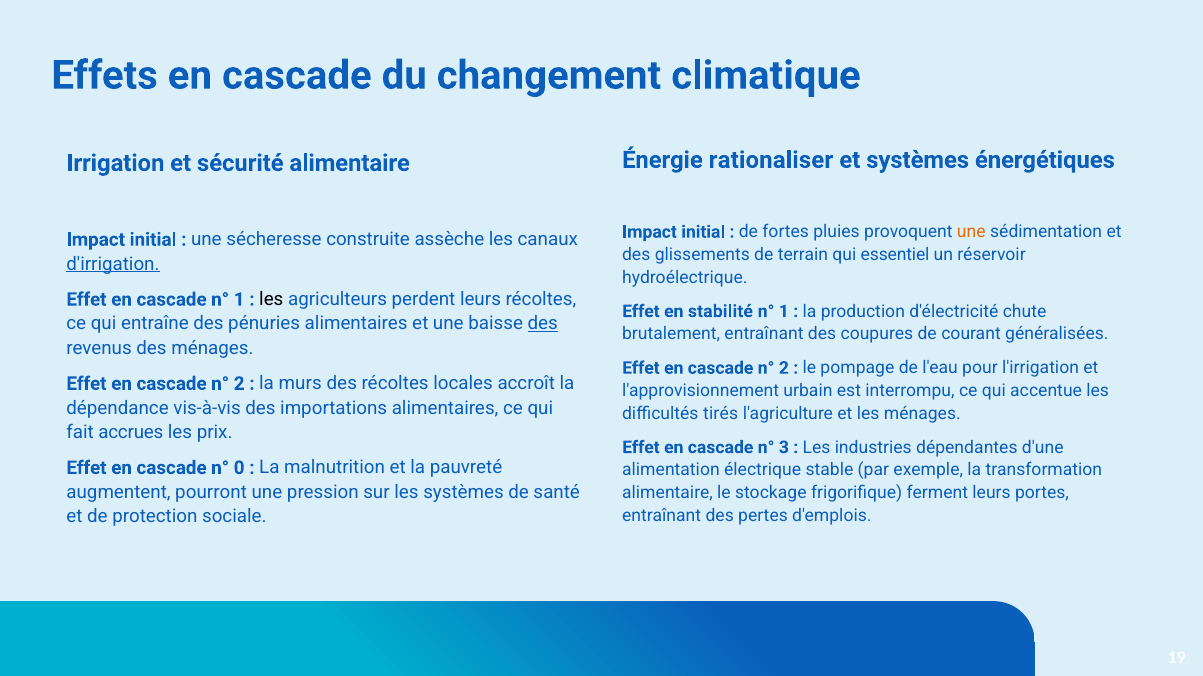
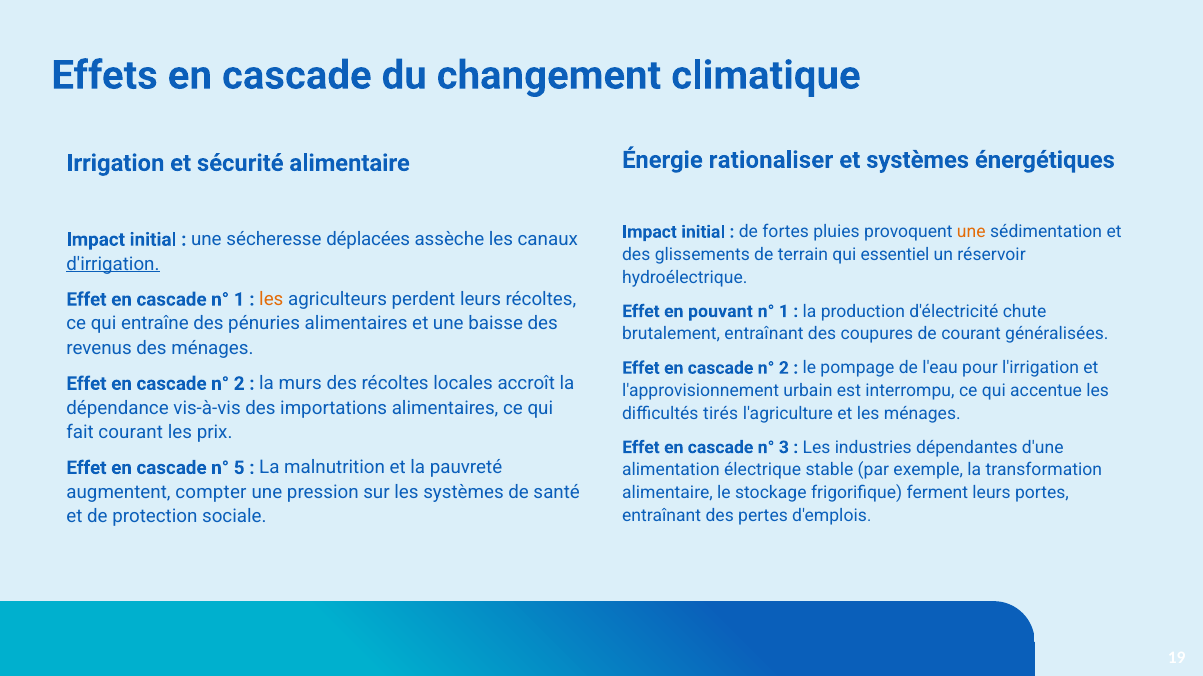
construite: construite -> déplacées (368, 240)
les colour: black -> orange (271, 300)
stabilité: stabilité -> pouvant (720, 312)
des underline: present -> none (543, 324)
fait accrues: accrues -> courant (131, 433)
0: 0 -> 5 (239, 468)
pourront: pourront -> compter (211, 493)
